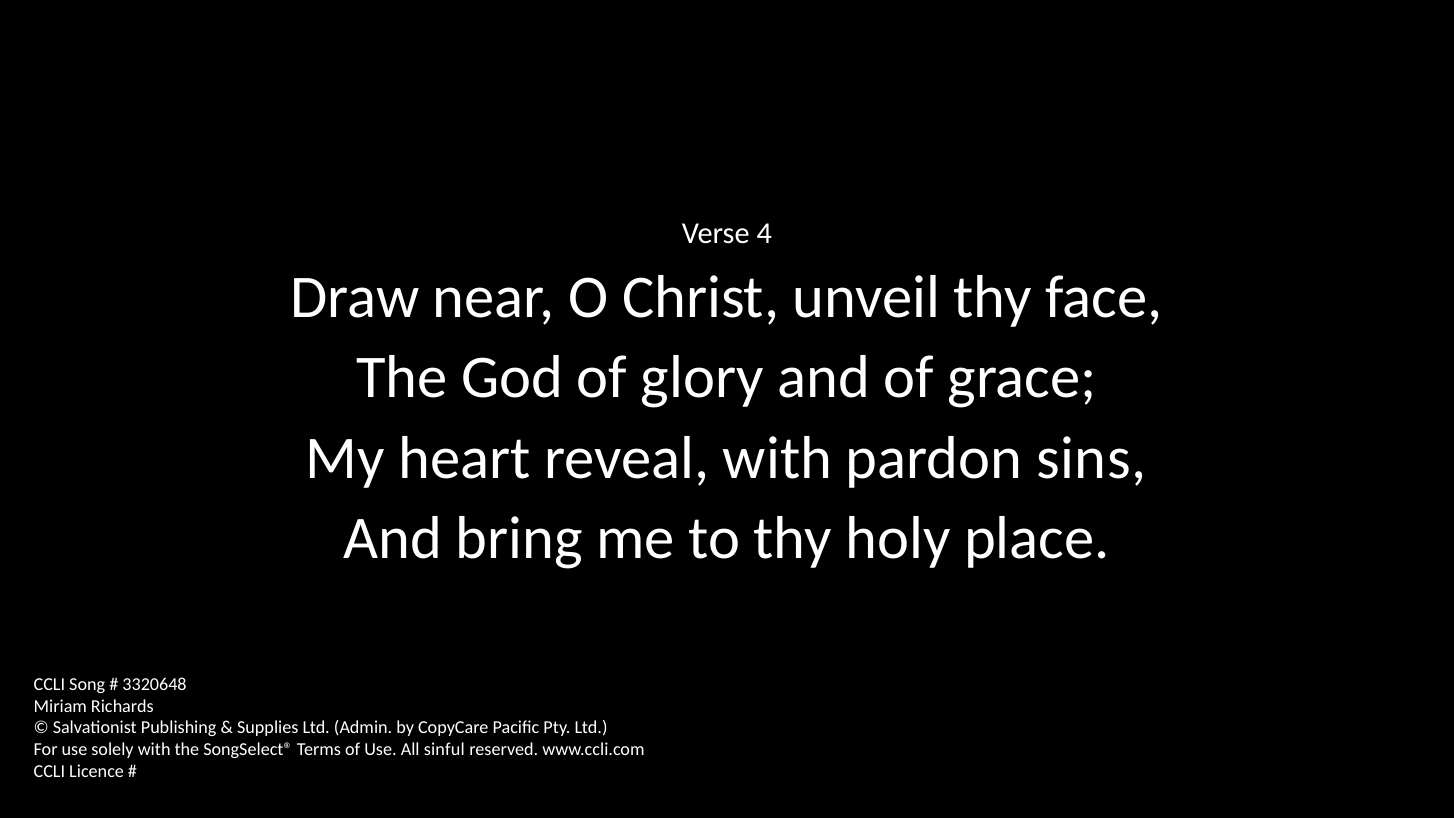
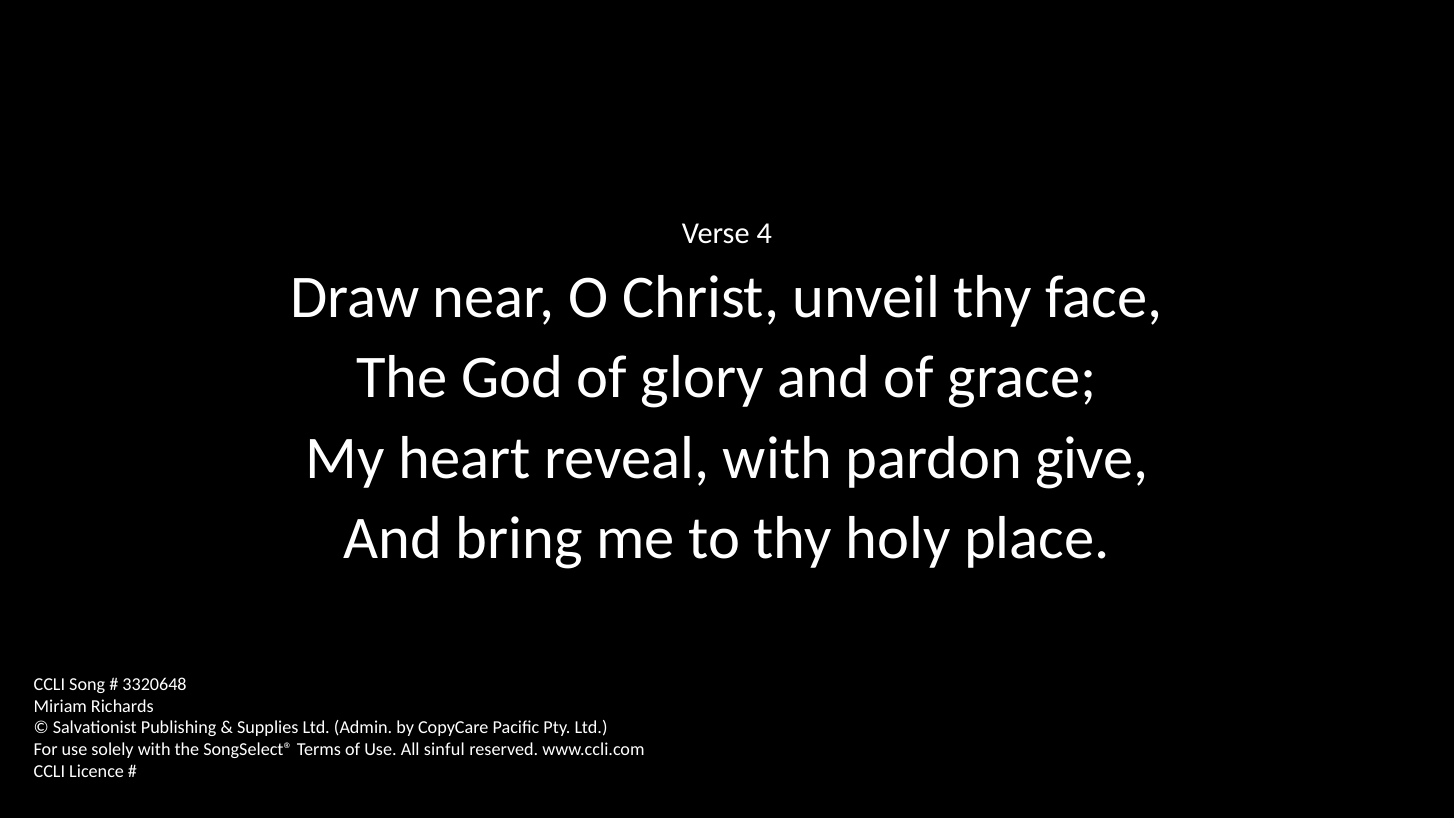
sins: sins -> give (1092, 458)
